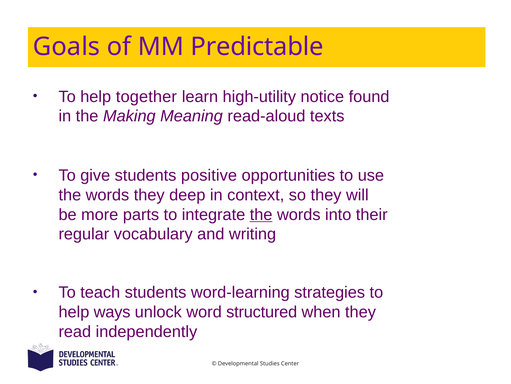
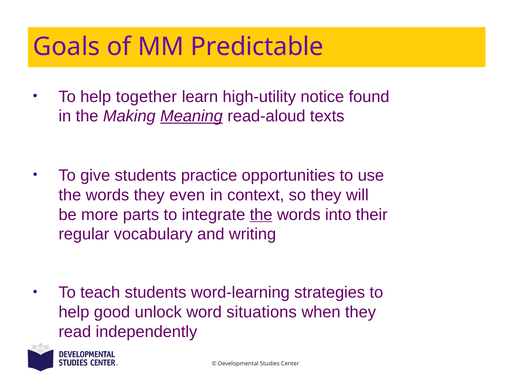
Meaning underline: none -> present (191, 116)
positive: positive -> practice (209, 175)
deep: deep -> even (187, 195)
ways: ways -> good (112, 312)
structured: structured -> situations (262, 312)
